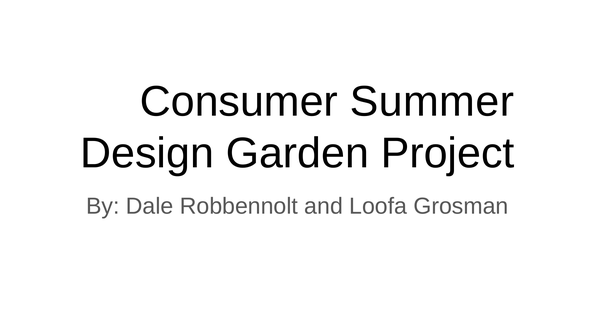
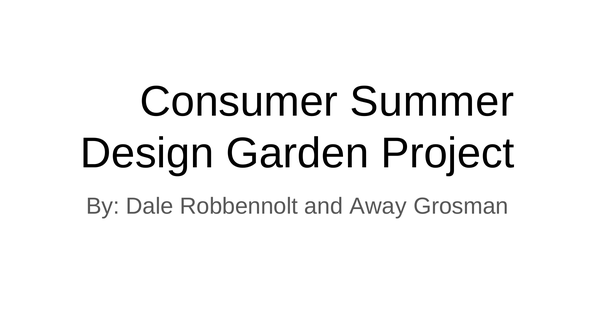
Loofa: Loofa -> Away (378, 206)
